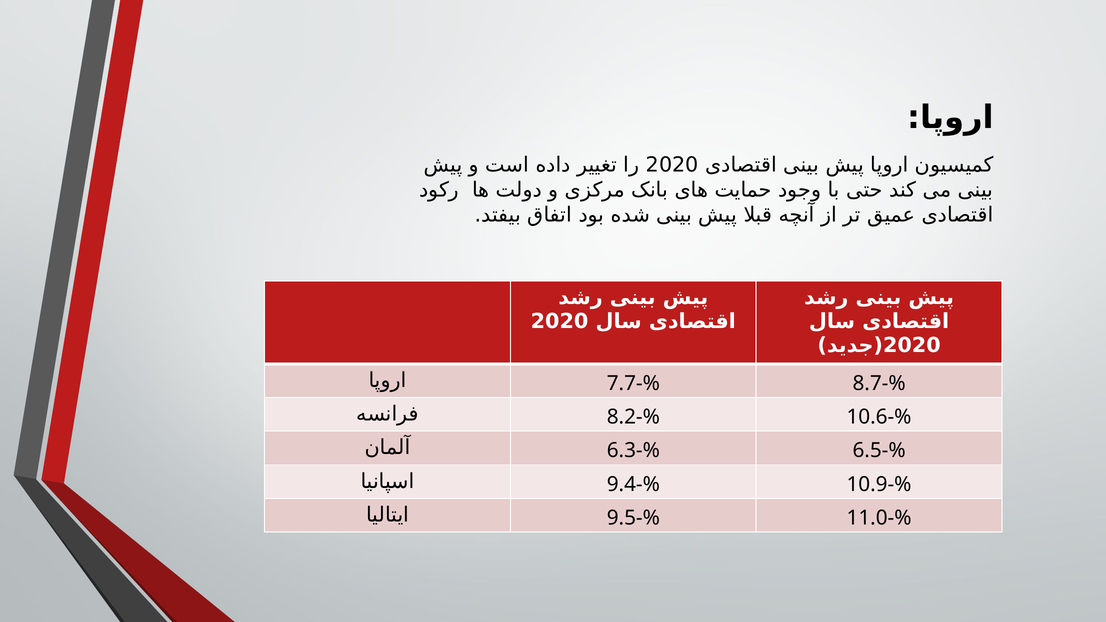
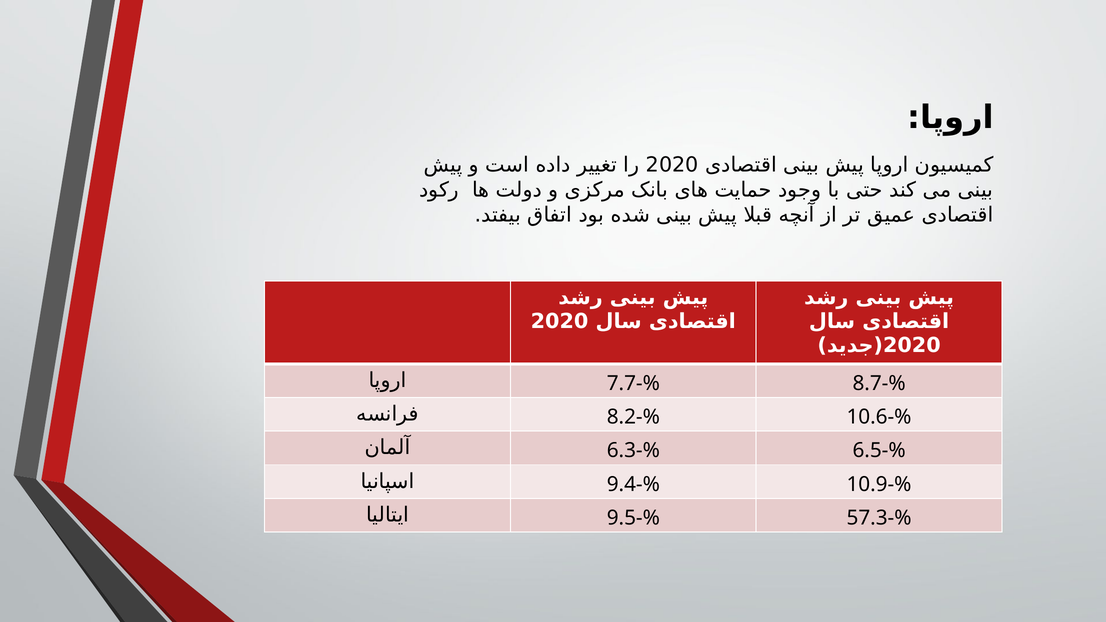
11.0-%: 11.0-% -> 57.3-% (879, 518)
